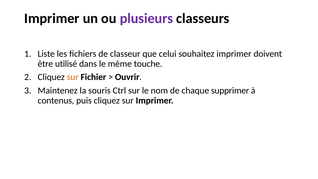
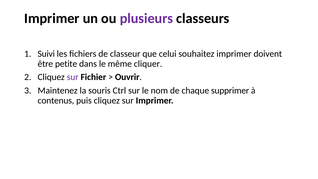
Liste: Liste -> Suivi (46, 54)
utilisé: utilisé -> petite (66, 64)
touche: touche -> cliquer (148, 64)
sur colour: orange -> purple (73, 77)
